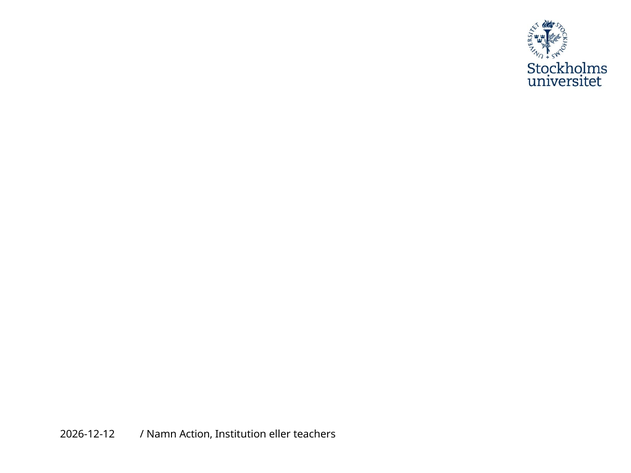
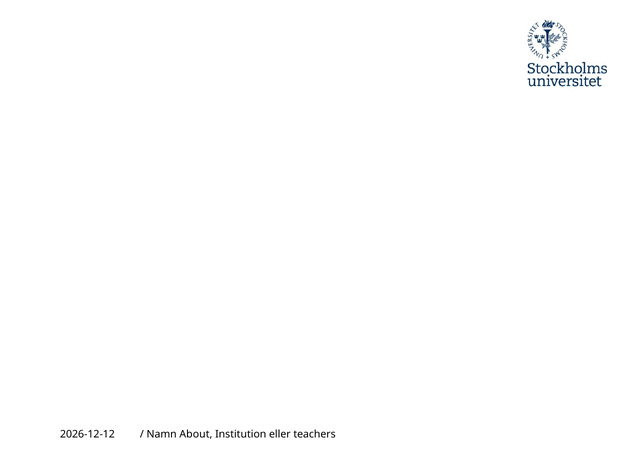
Action: Action -> About (196, 435)
